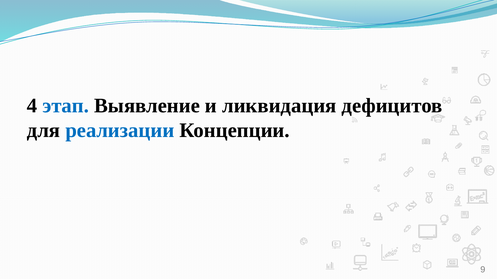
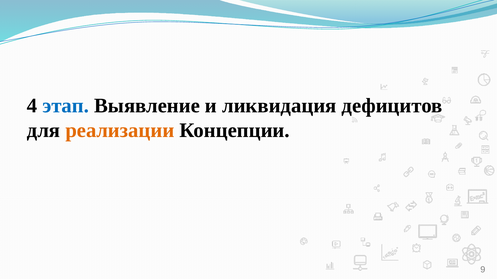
реализации colour: blue -> orange (120, 131)
